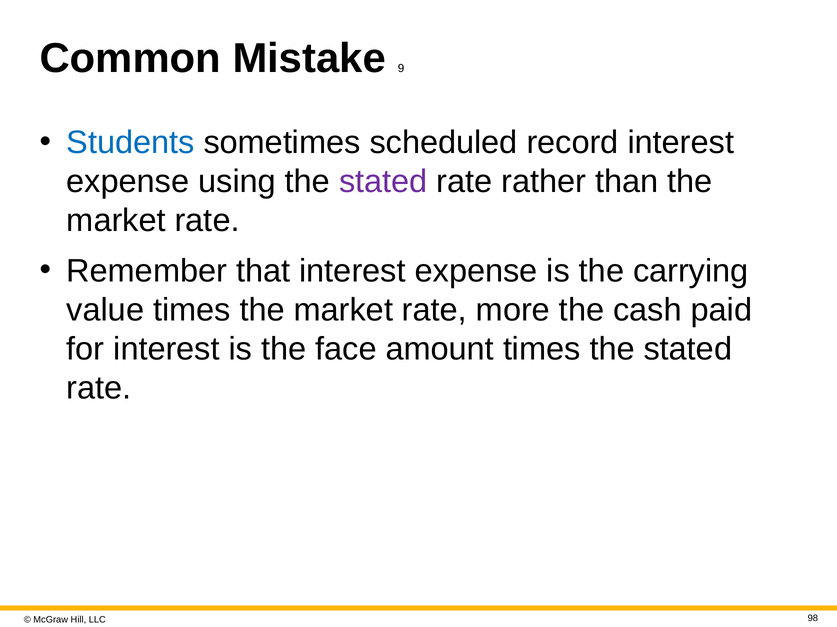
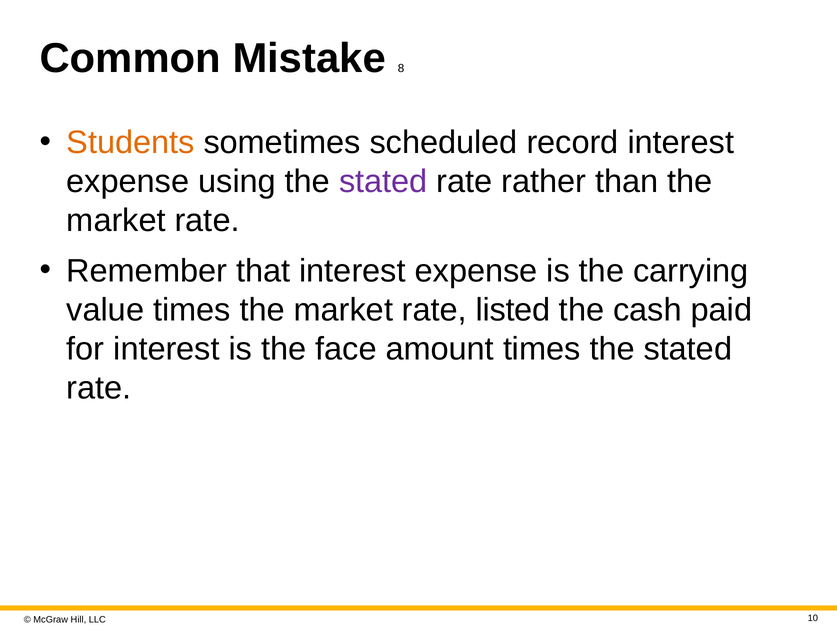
9: 9 -> 8 (401, 69)
Students colour: blue -> orange (131, 143)
more: more -> listed (513, 310)
98: 98 -> 10 (813, 619)
